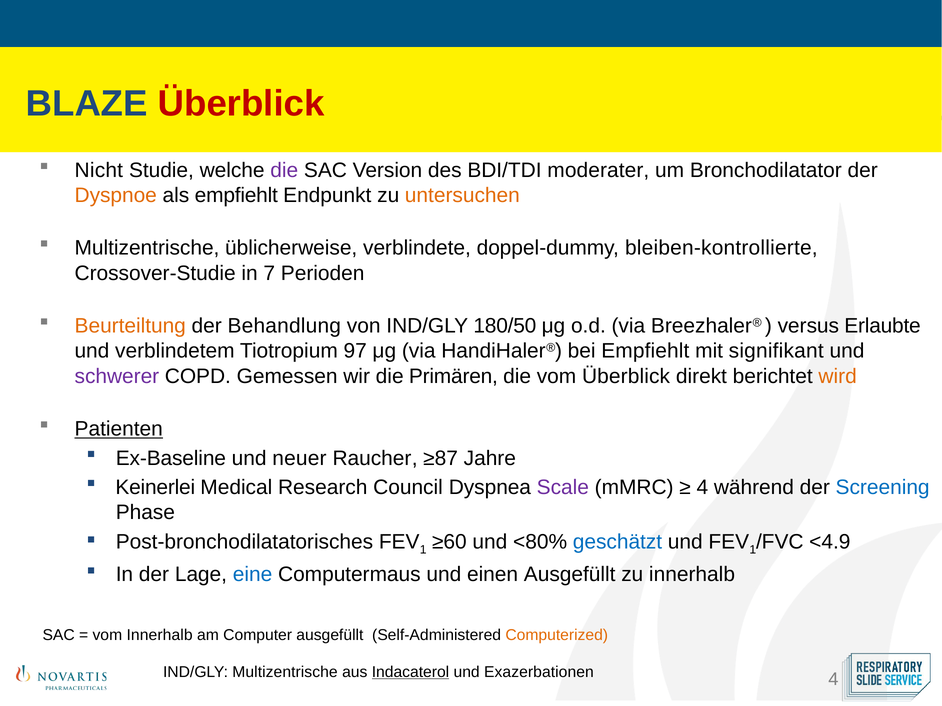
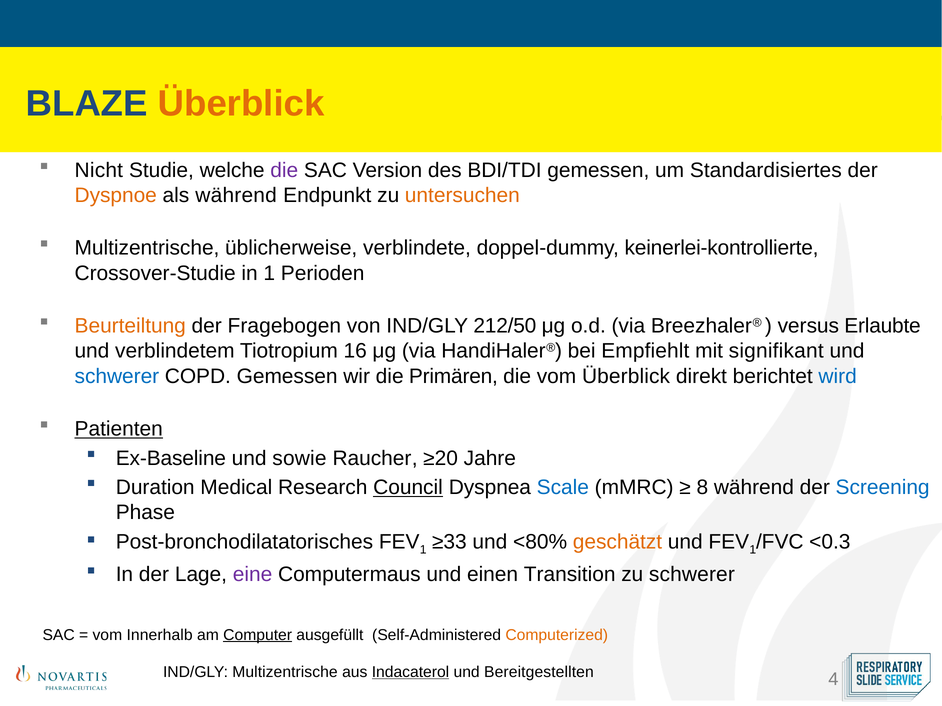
Überblick colour: red -> orange (241, 104)
BDI/TDI moderater: moderater -> gemessen (598, 170)
Bronchodilatator: Bronchodilatator -> Standardisiertes (766, 170)
als empfiehlt: empfiehlt -> während (236, 195)
bleiben-kontrollierte: bleiben-kontrollierte -> keinerlei-kontrollierte (722, 248)
in 7: 7 -> 1 (269, 273)
Behandlung: Behandlung -> Fragebogen (284, 326)
180/50: 180/50 -> 212/50 (505, 326)
97: 97 -> 16 (355, 351)
schwerer colour: purple -> blue (117, 376)
wird colour: orange -> blue (838, 376)
neuer: neuer -> sowie (299, 459)
≥87: ≥87 -> ≥20 (441, 459)
Keinerlei: Keinerlei -> Duration (155, 488)
Council underline: none -> present (408, 488)
Scale colour: purple -> blue (563, 488)
4: 4 -> 8 (702, 488)
≥60: ≥60 -> ≥33 (449, 542)
geschätzt colour: blue -> orange (617, 542)
<4.9: <4.9 -> <0.3 (830, 542)
eine colour: blue -> purple (253, 575)
einen Ausgefüllt: Ausgefüllt -> Transition (570, 575)
zu innerhalb: innerhalb -> schwerer (692, 575)
Computer underline: none -> present (258, 635)
Exazerbationen: Exazerbationen -> Bereitgestellten (539, 673)
